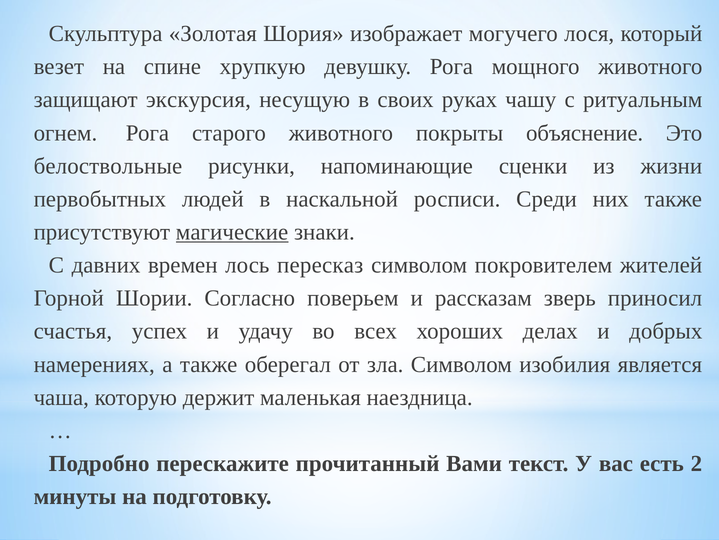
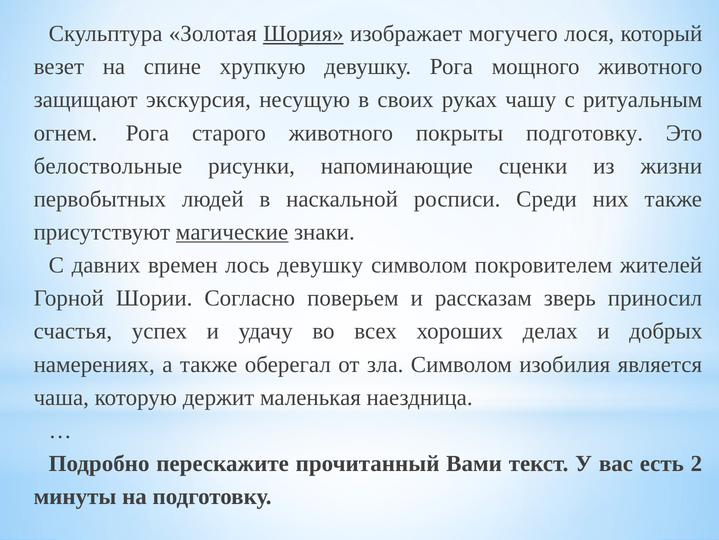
Шория underline: none -> present (303, 34)
покрыты объяснение: объяснение -> подготовку (585, 133)
лось пересказ: пересказ -> девушку (320, 265)
